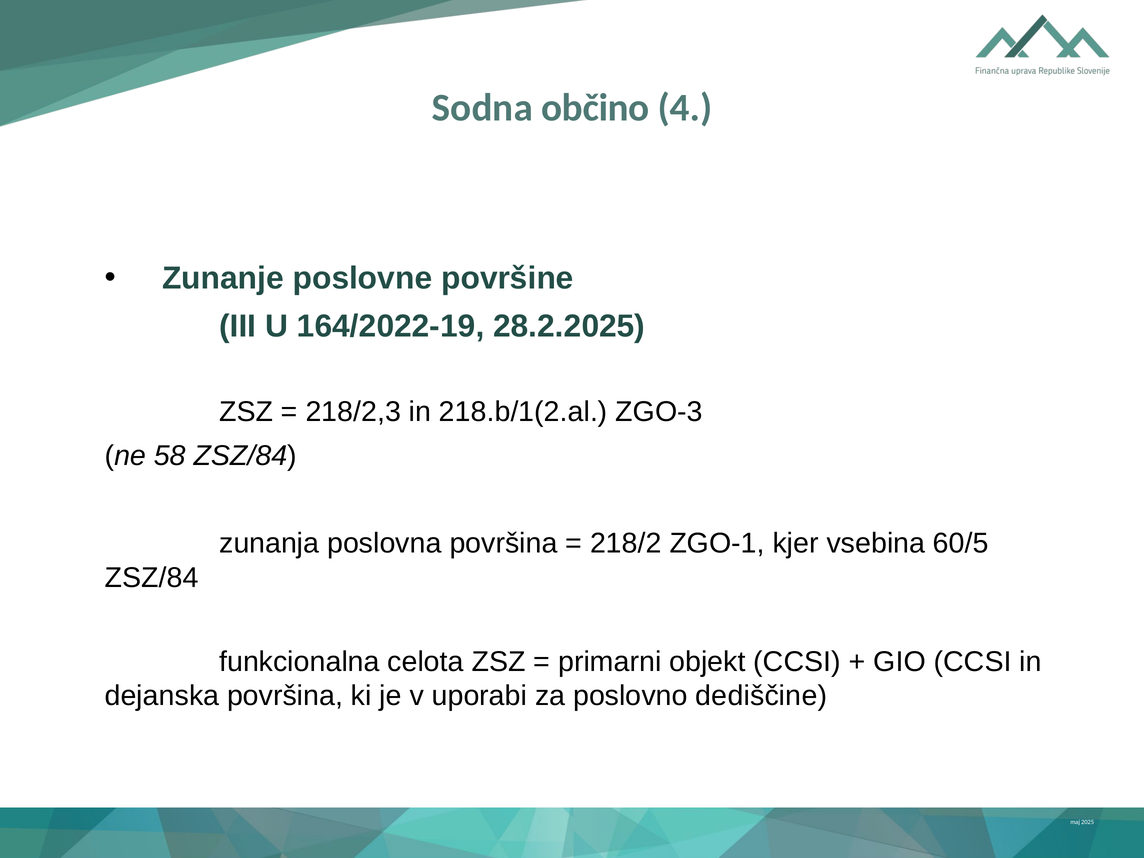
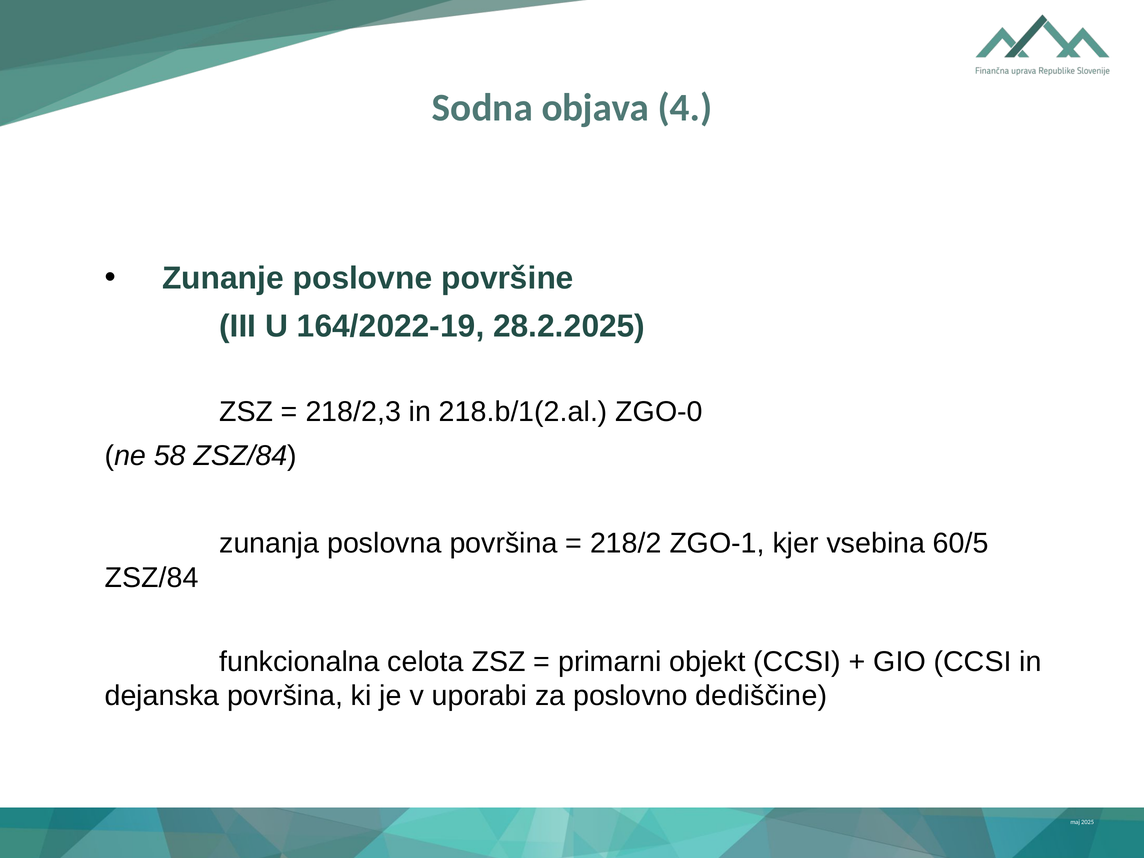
občino: občino -> objava (595, 108)
ZGO-3: ZGO-3 -> ZGO-0 (659, 412)
